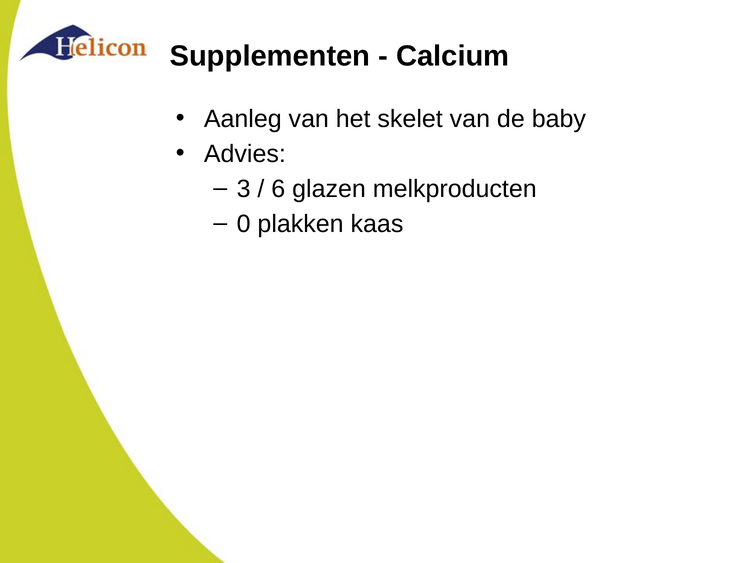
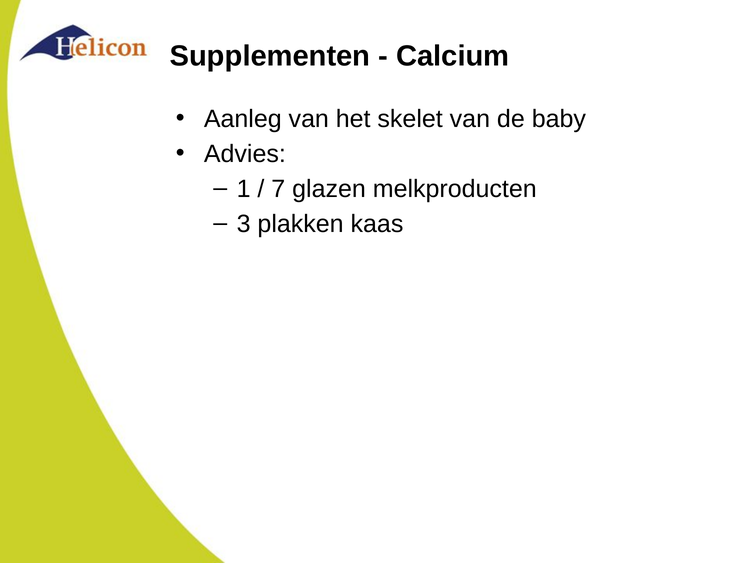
3: 3 -> 1 (244, 189)
6: 6 -> 7 (278, 189)
0: 0 -> 3 (244, 224)
